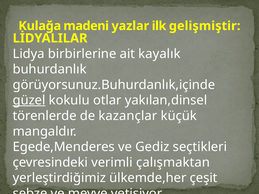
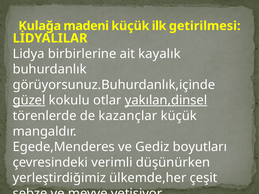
madeni yazlar: yazlar -> küçük (130, 26)
gelişmiştir: gelişmiştir -> getirilmesi (205, 26)
yakılan,dinsel underline: none -> present (166, 100)
seçtikleri: seçtikleri -> boyutları (200, 147)
çalışmaktan: çalışmaktan -> düşünürken (173, 163)
